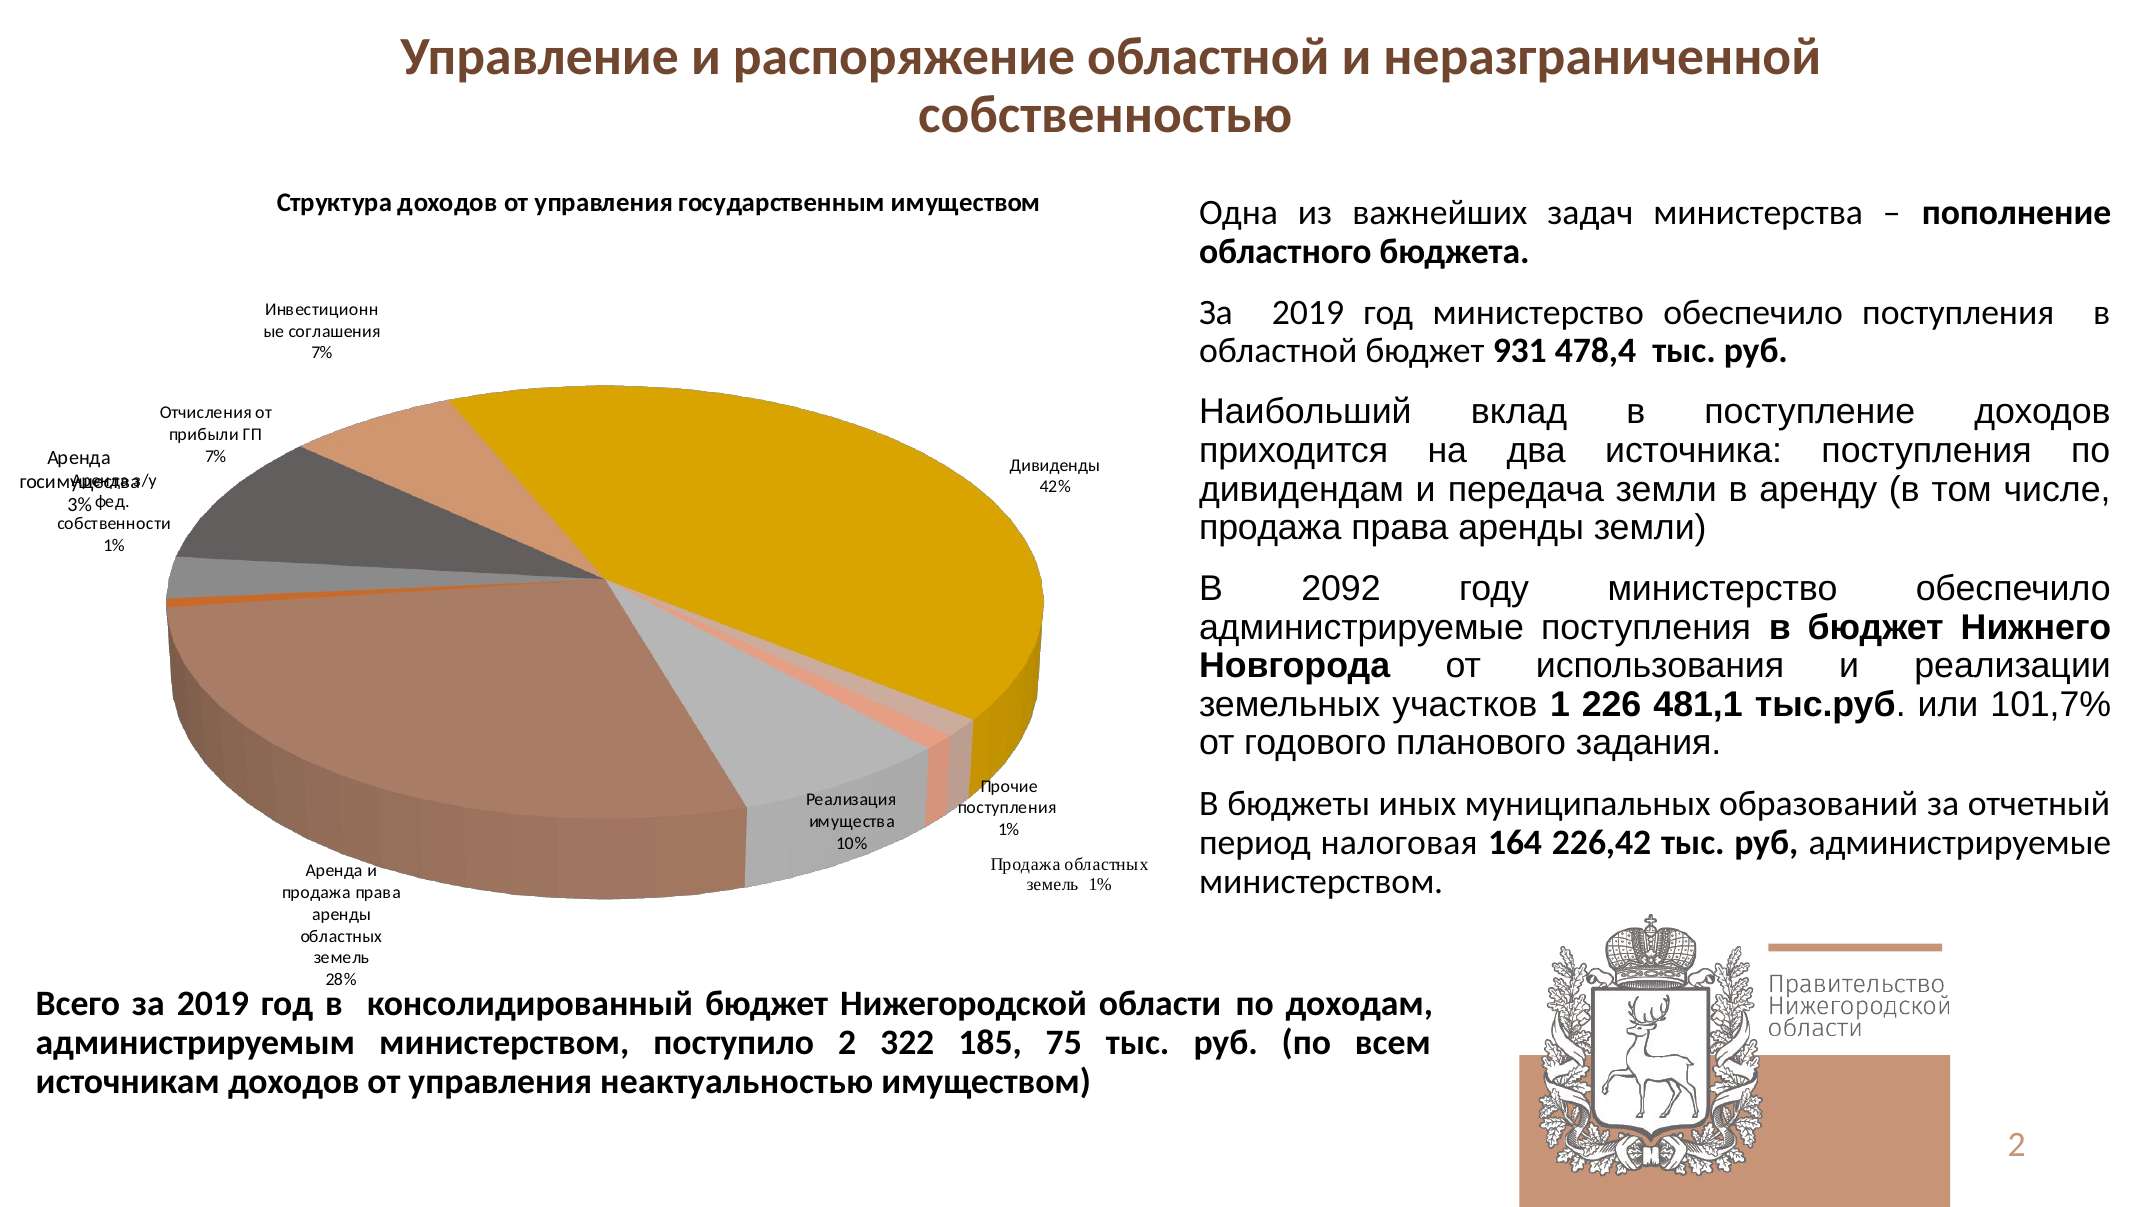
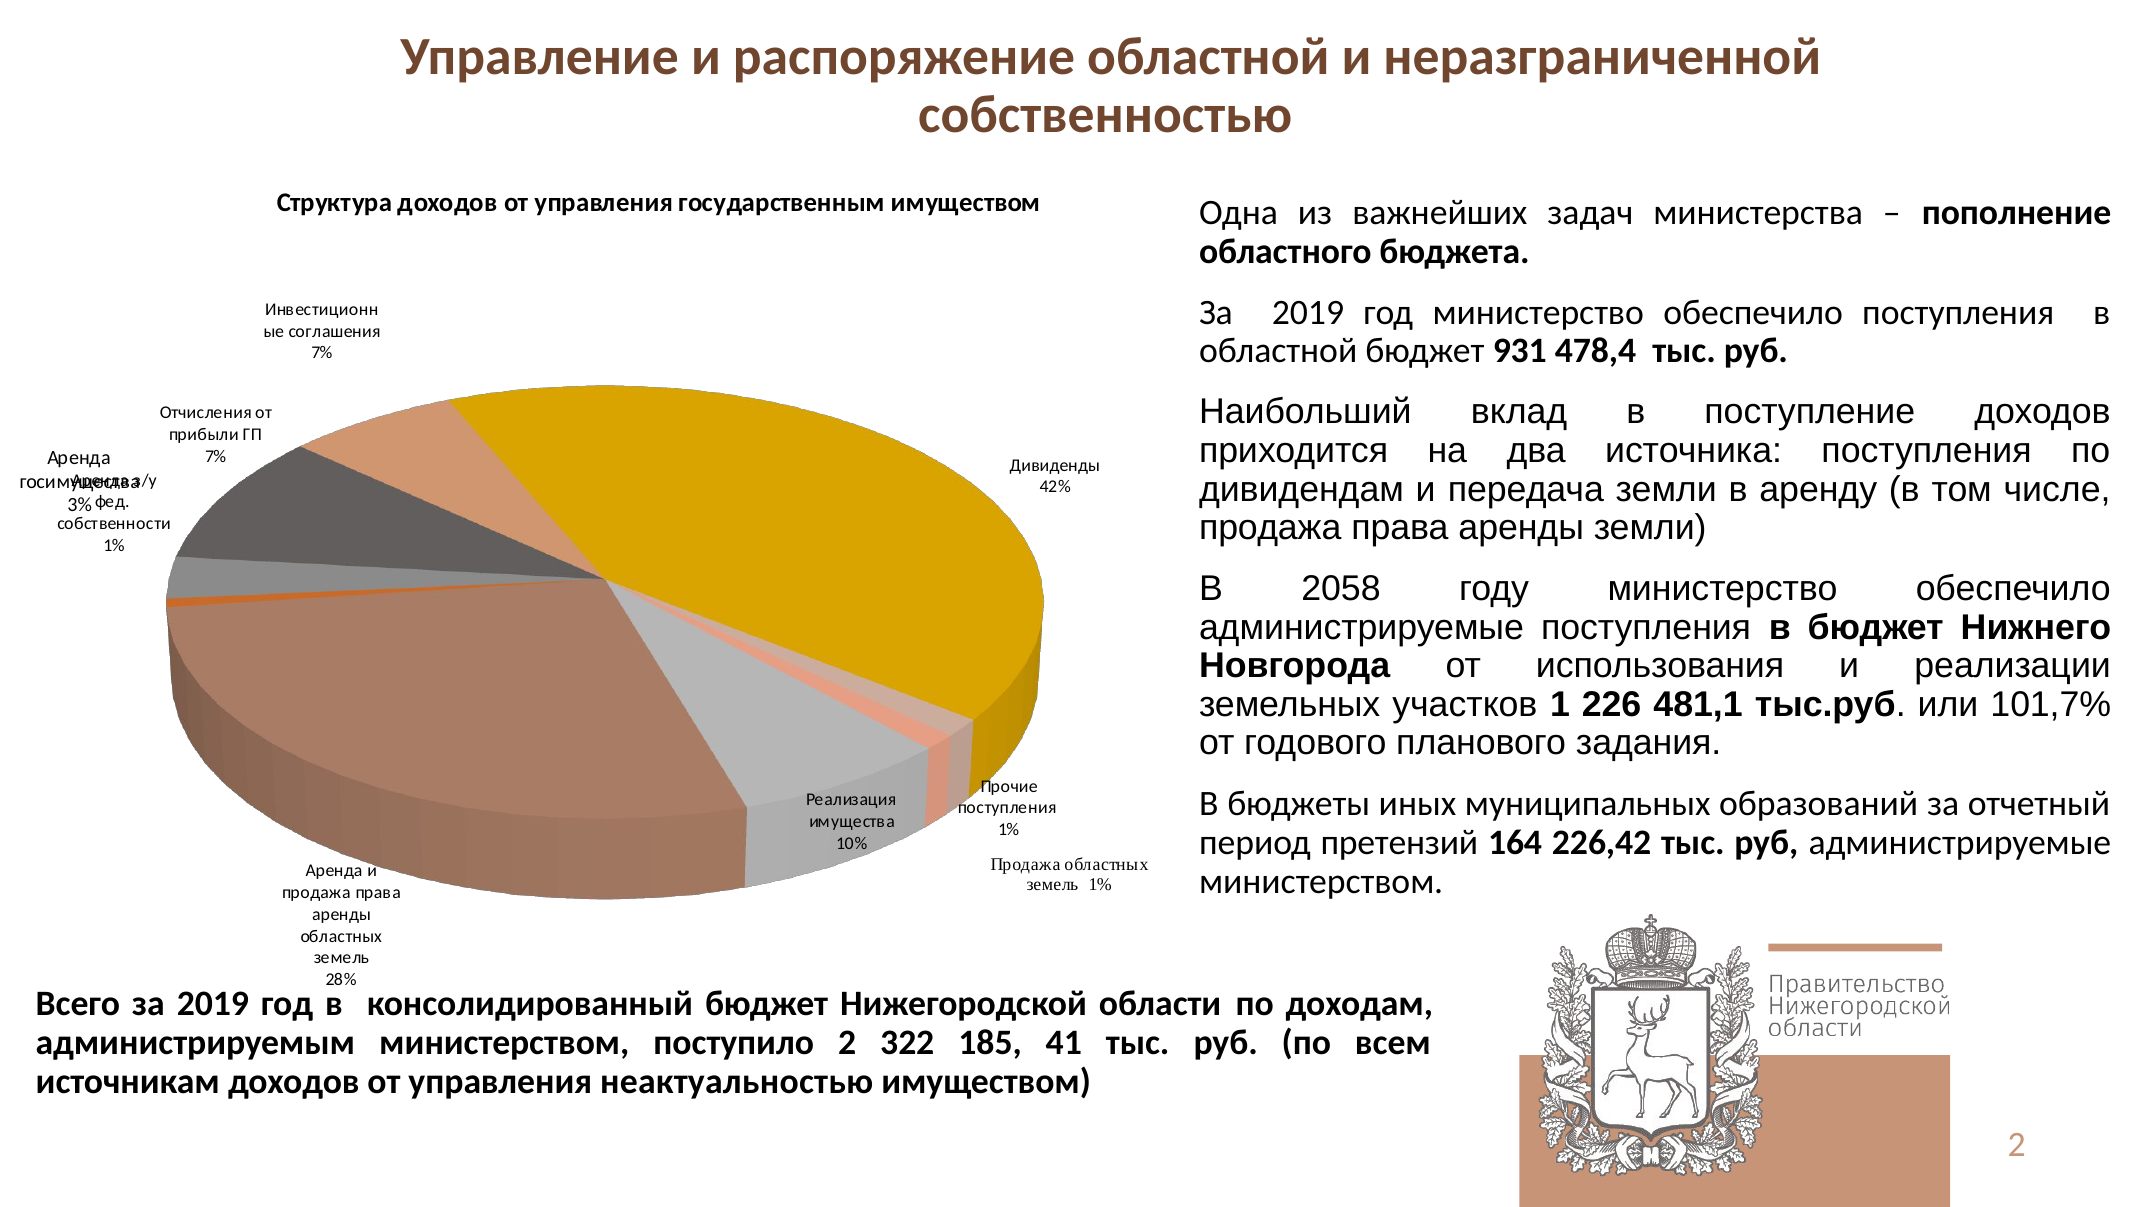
2092: 2092 -> 2058 (1341, 589)
налоговая: налоговая -> претензий (1399, 842)
75: 75 -> 41 (1064, 1042)
